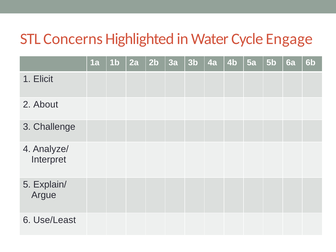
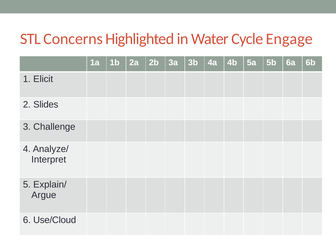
About: About -> Slides (46, 105)
Use/Least: Use/Least -> Use/Cloud (55, 220)
